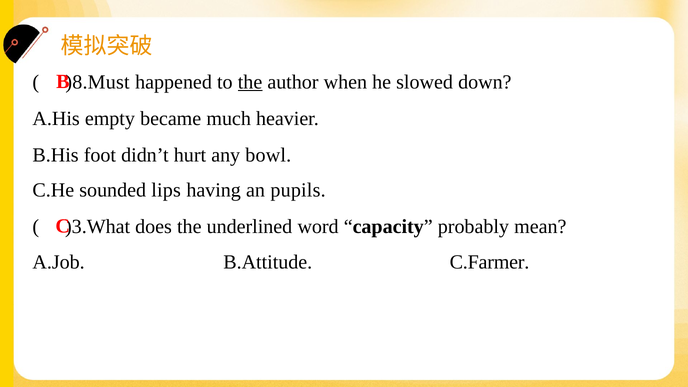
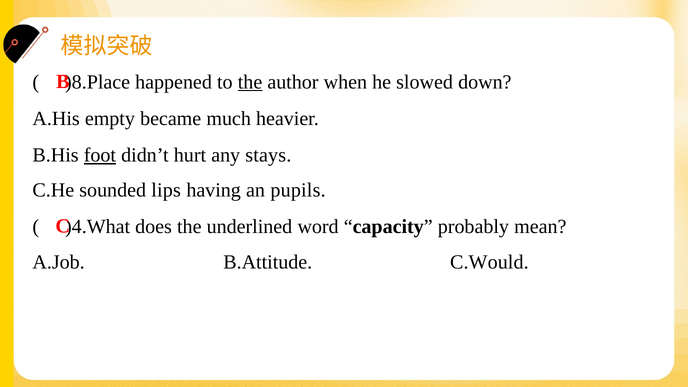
)8.Must: )8.Must -> )8.Place (98, 82)
foot underline: none -> present (100, 155)
bowl: bowl -> stays (268, 155)
)3.What: )3.What -> )4.What (98, 226)
C.Farmer: C.Farmer -> C.Would (489, 262)
